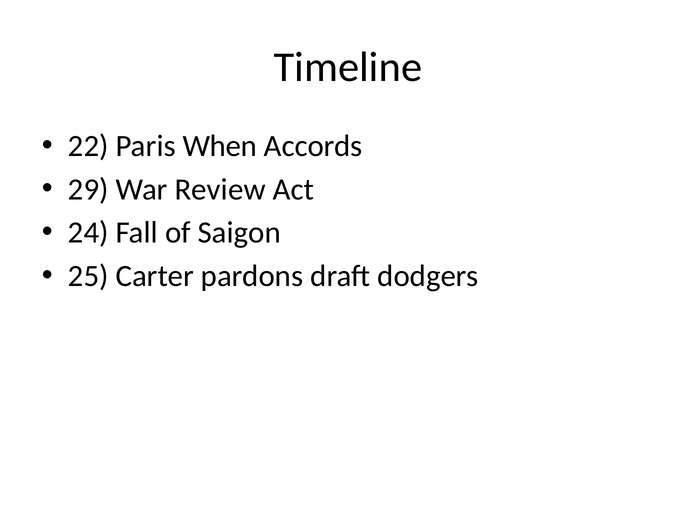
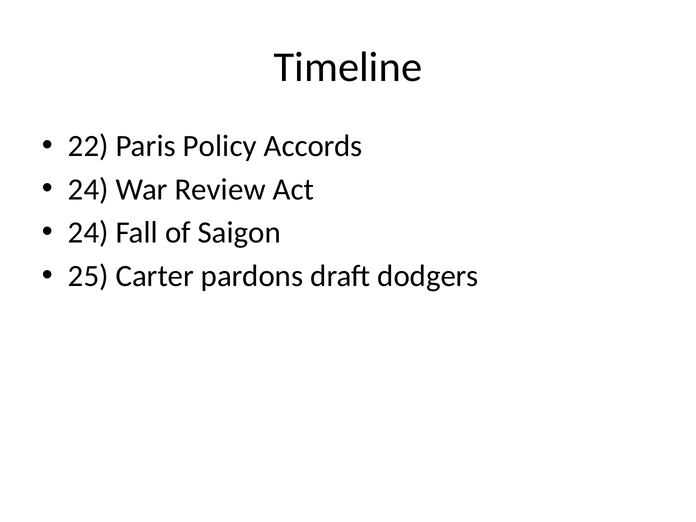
When: When -> Policy (220, 146)
29: 29 -> 24 (88, 189)
